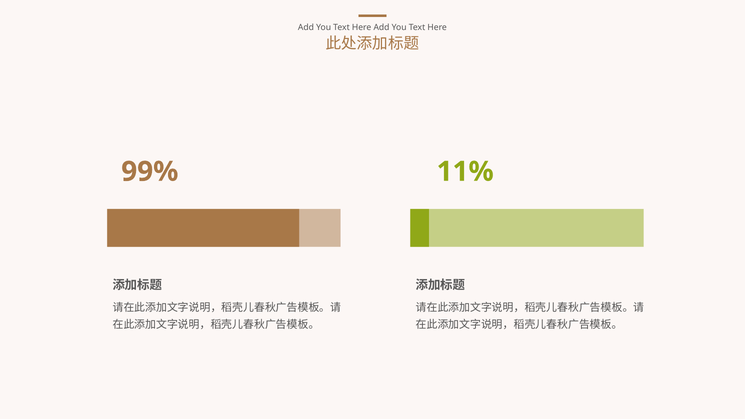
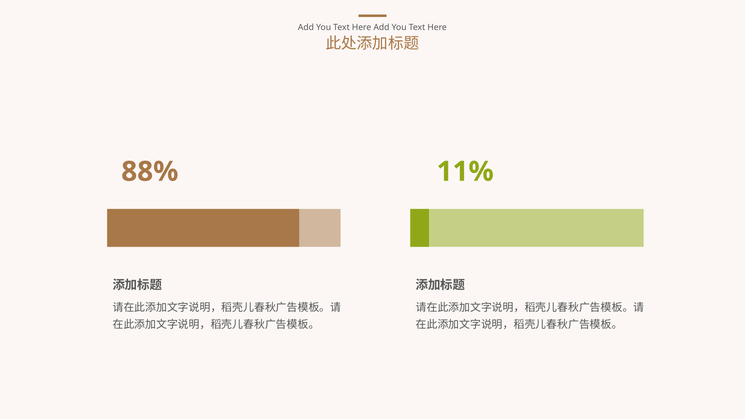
99%: 99% -> 88% (150, 172)
